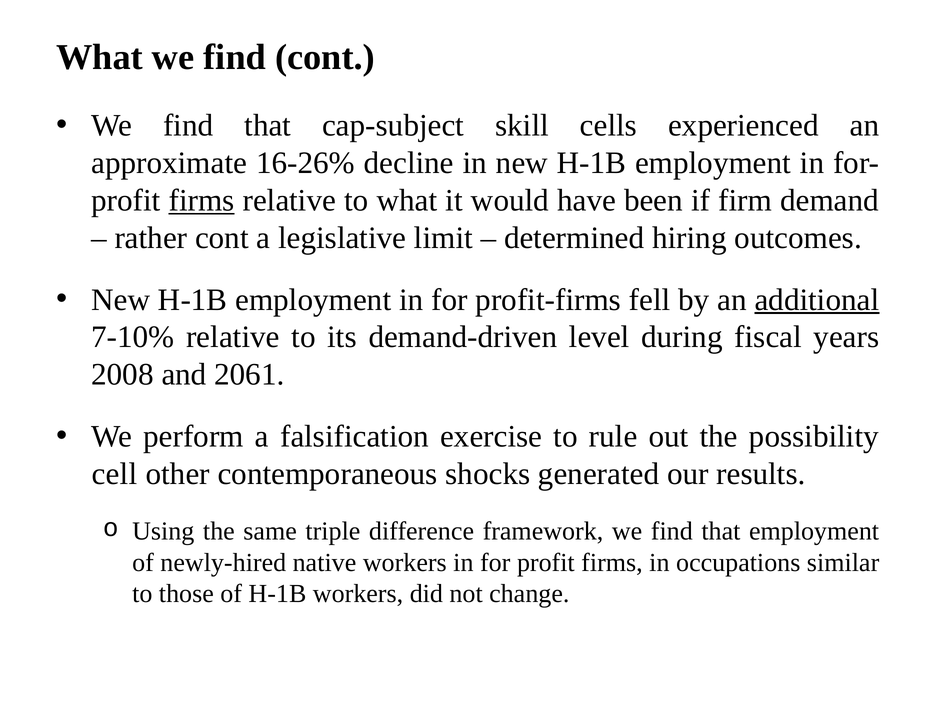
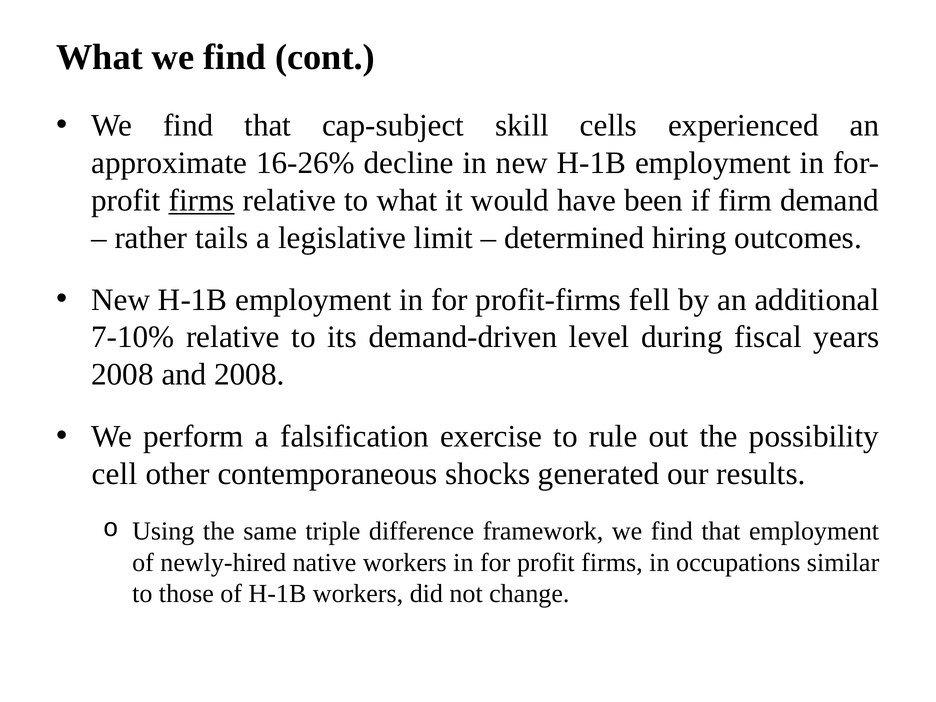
rather cont: cont -> tails (222, 238)
additional underline: present -> none (817, 300)
and 2061: 2061 -> 2008 (249, 375)
